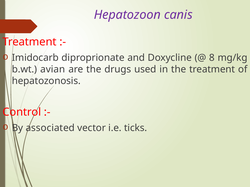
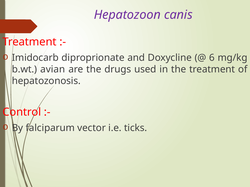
8: 8 -> 6 (212, 58)
associated: associated -> falciparum (50, 128)
